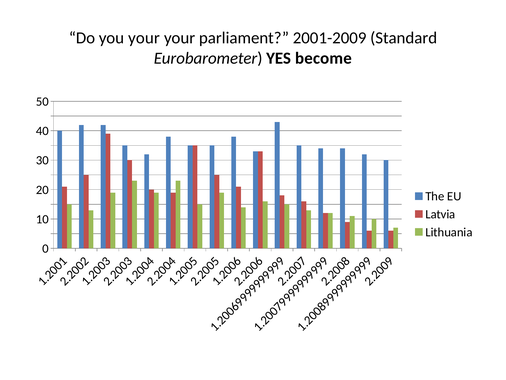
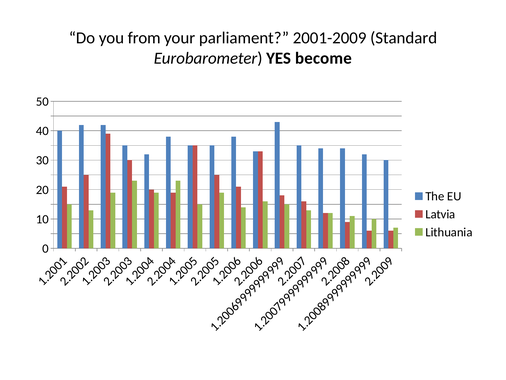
you your: your -> from (144, 38)
